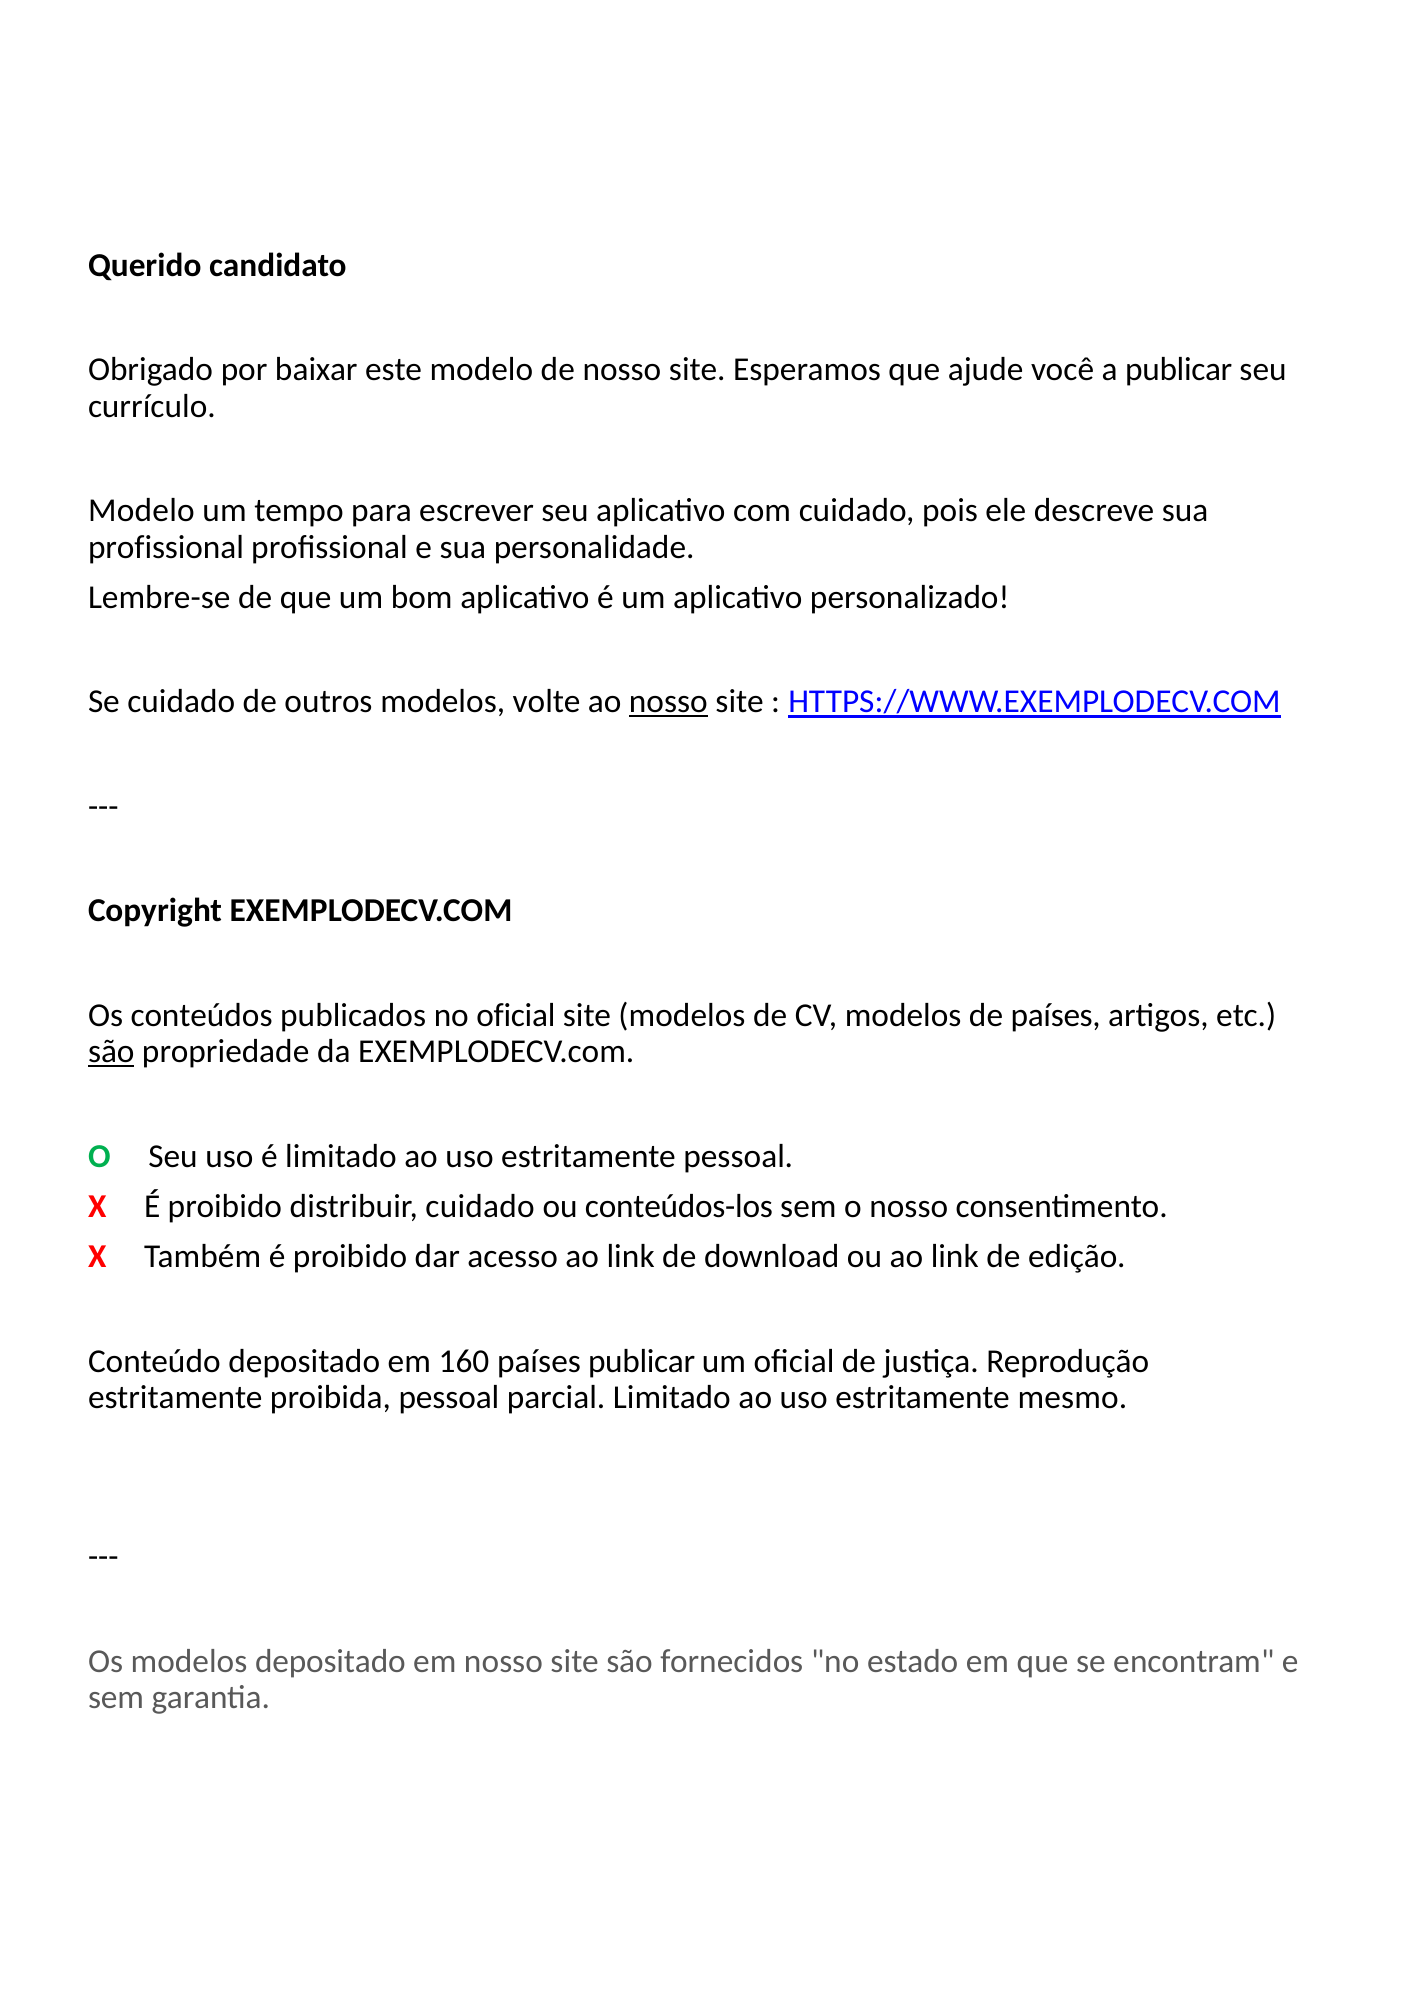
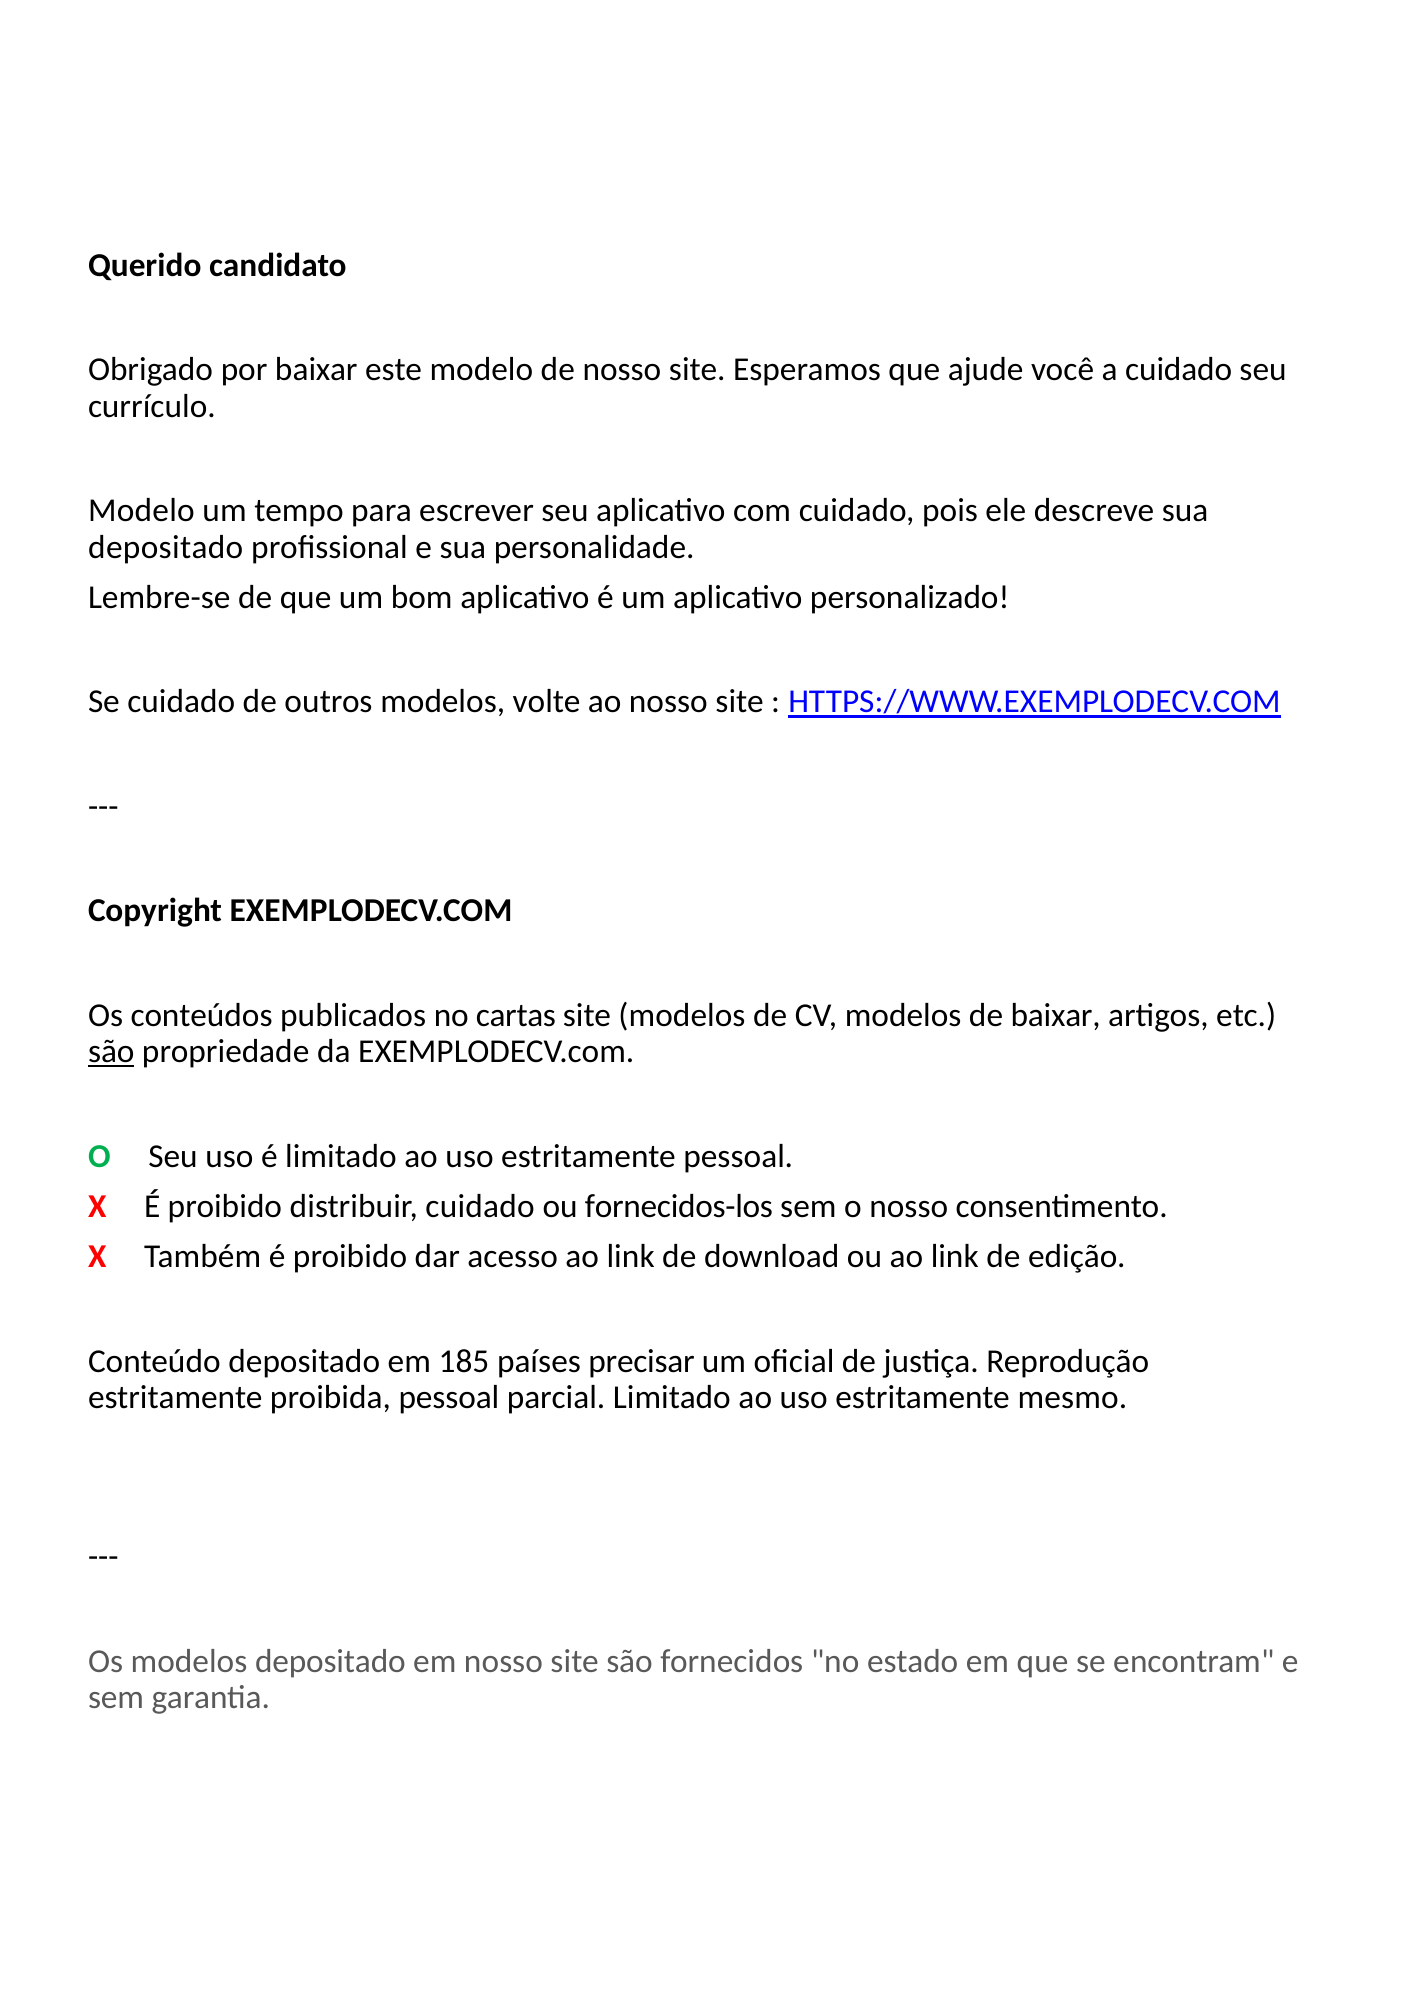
a publicar: publicar -> cuidado (1179, 370)
profissional: profissional -> depositado (166, 547)
nosso underline: present -> none (668, 702)
no oficial: oficial -> cartas (516, 1015)
de países: países -> baixar (1056, 1015)
conteúdos-los: conteúdos-los -> fornecidos-los (679, 1207)
160: 160 -> 185 (464, 1361)
países publicar: publicar -> precisar (642, 1361)
